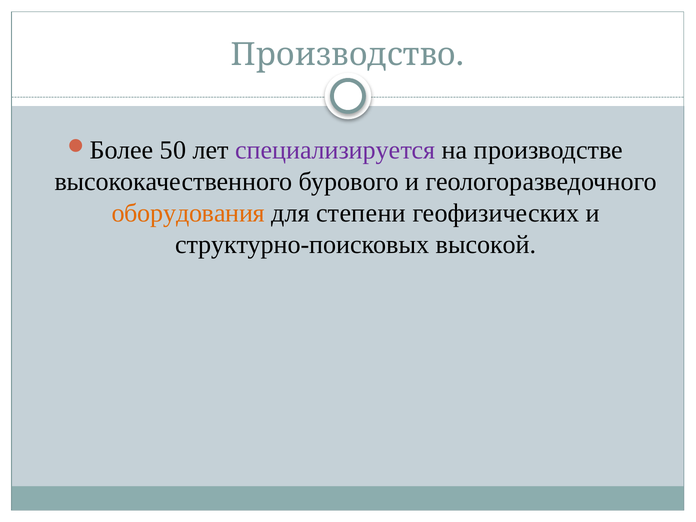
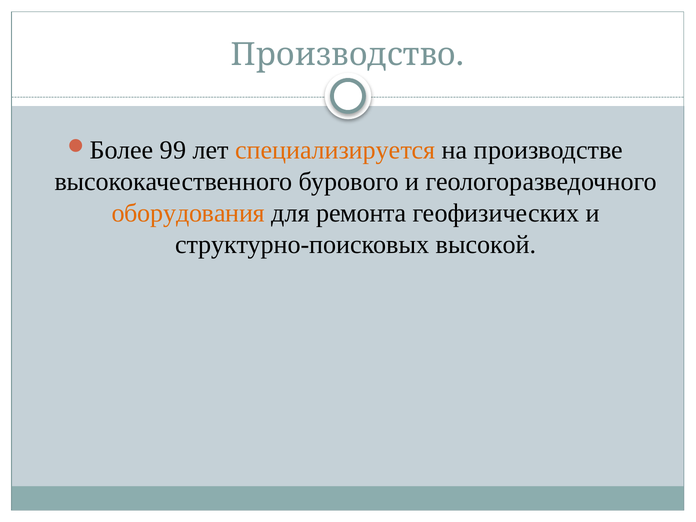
50: 50 -> 99 (173, 150)
специализируется colour: purple -> orange (335, 150)
степени: степени -> ремонта (361, 213)
